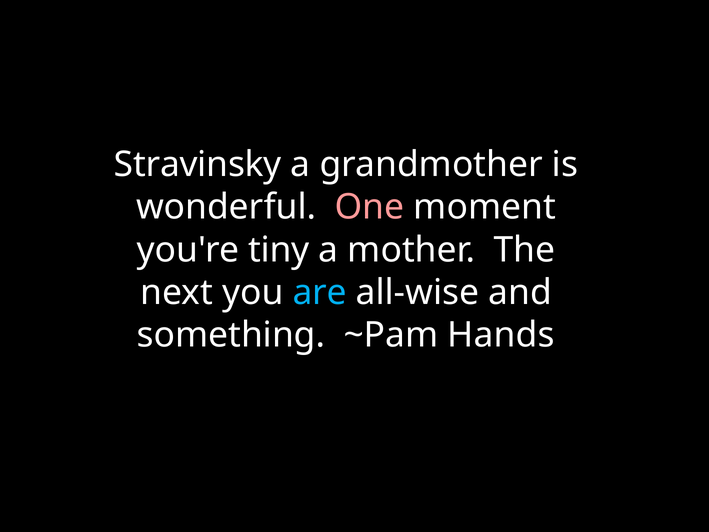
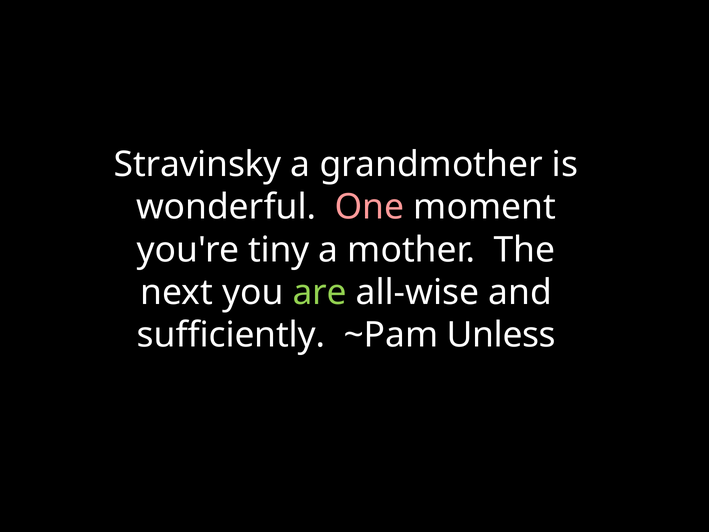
are colour: light blue -> light green (320, 292)
something: something -> sufficiently (231, 335)
Hands: Hands -> Unless (501, 335)
